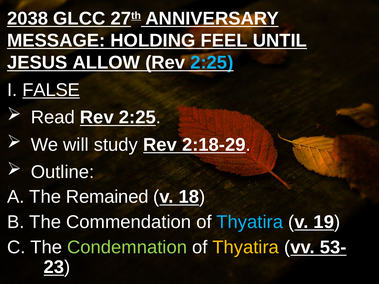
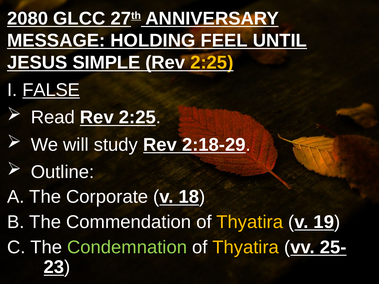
2038: 2038 -> 2080 (28, 18)
ALLOW: ALLOW -> SIMPLE (106, 63)
2:25 colour: light blue -> yellow (212, 63)
Remained: Remained -> Corporate (107, 197)
Thyatira colour: light blue -> yellow (250, 222)
53-: 53- -> 25- (333, 247)
